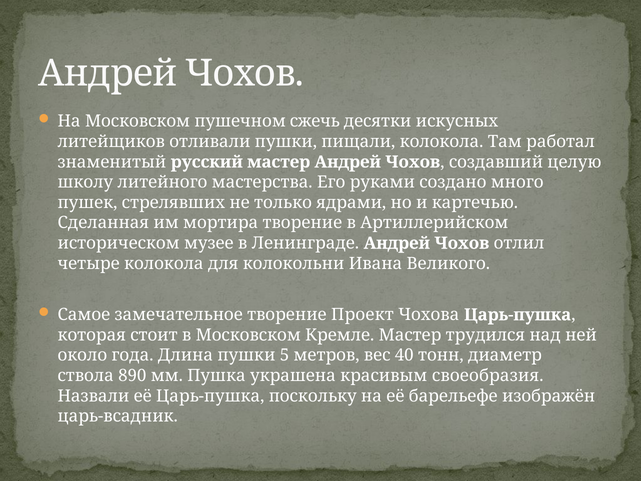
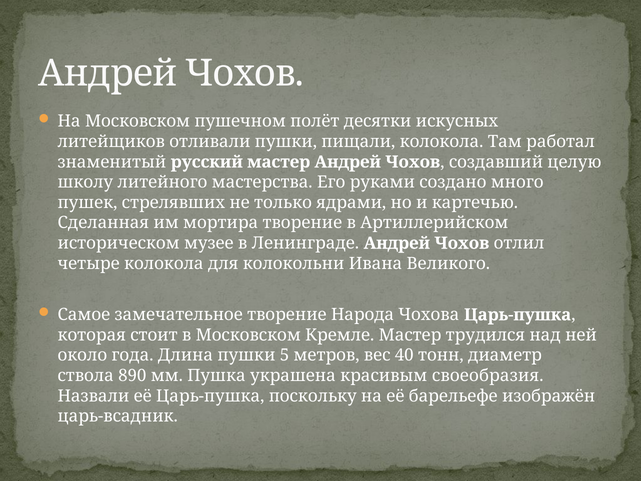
сжечь: сжечь -> полёт (315, 121)
Проект: Проект -> Народа (363, 315)
